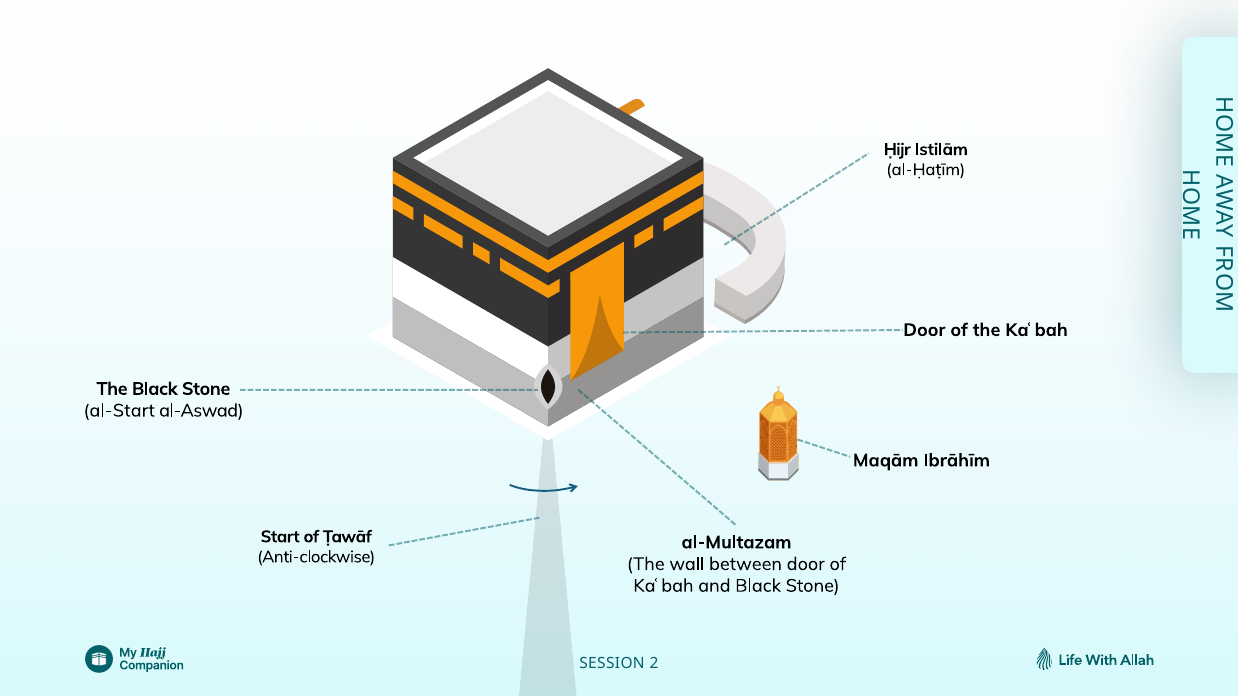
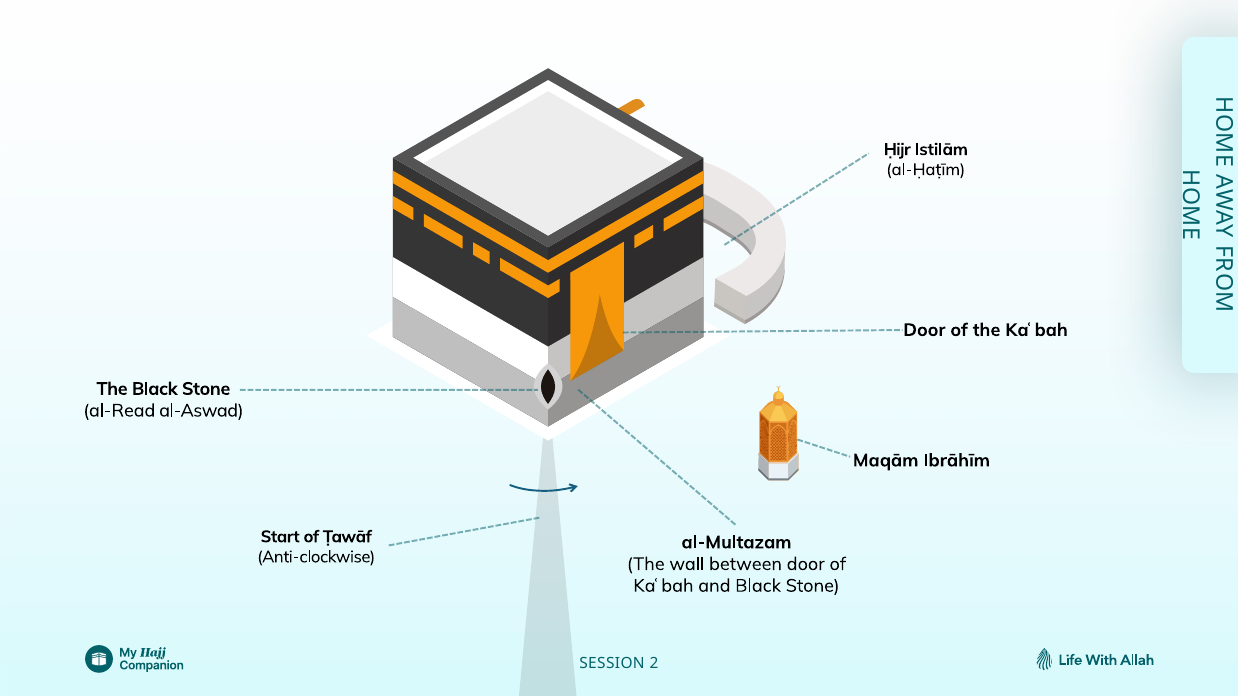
al-Start: al-Start -> al-Read (119, 411)
